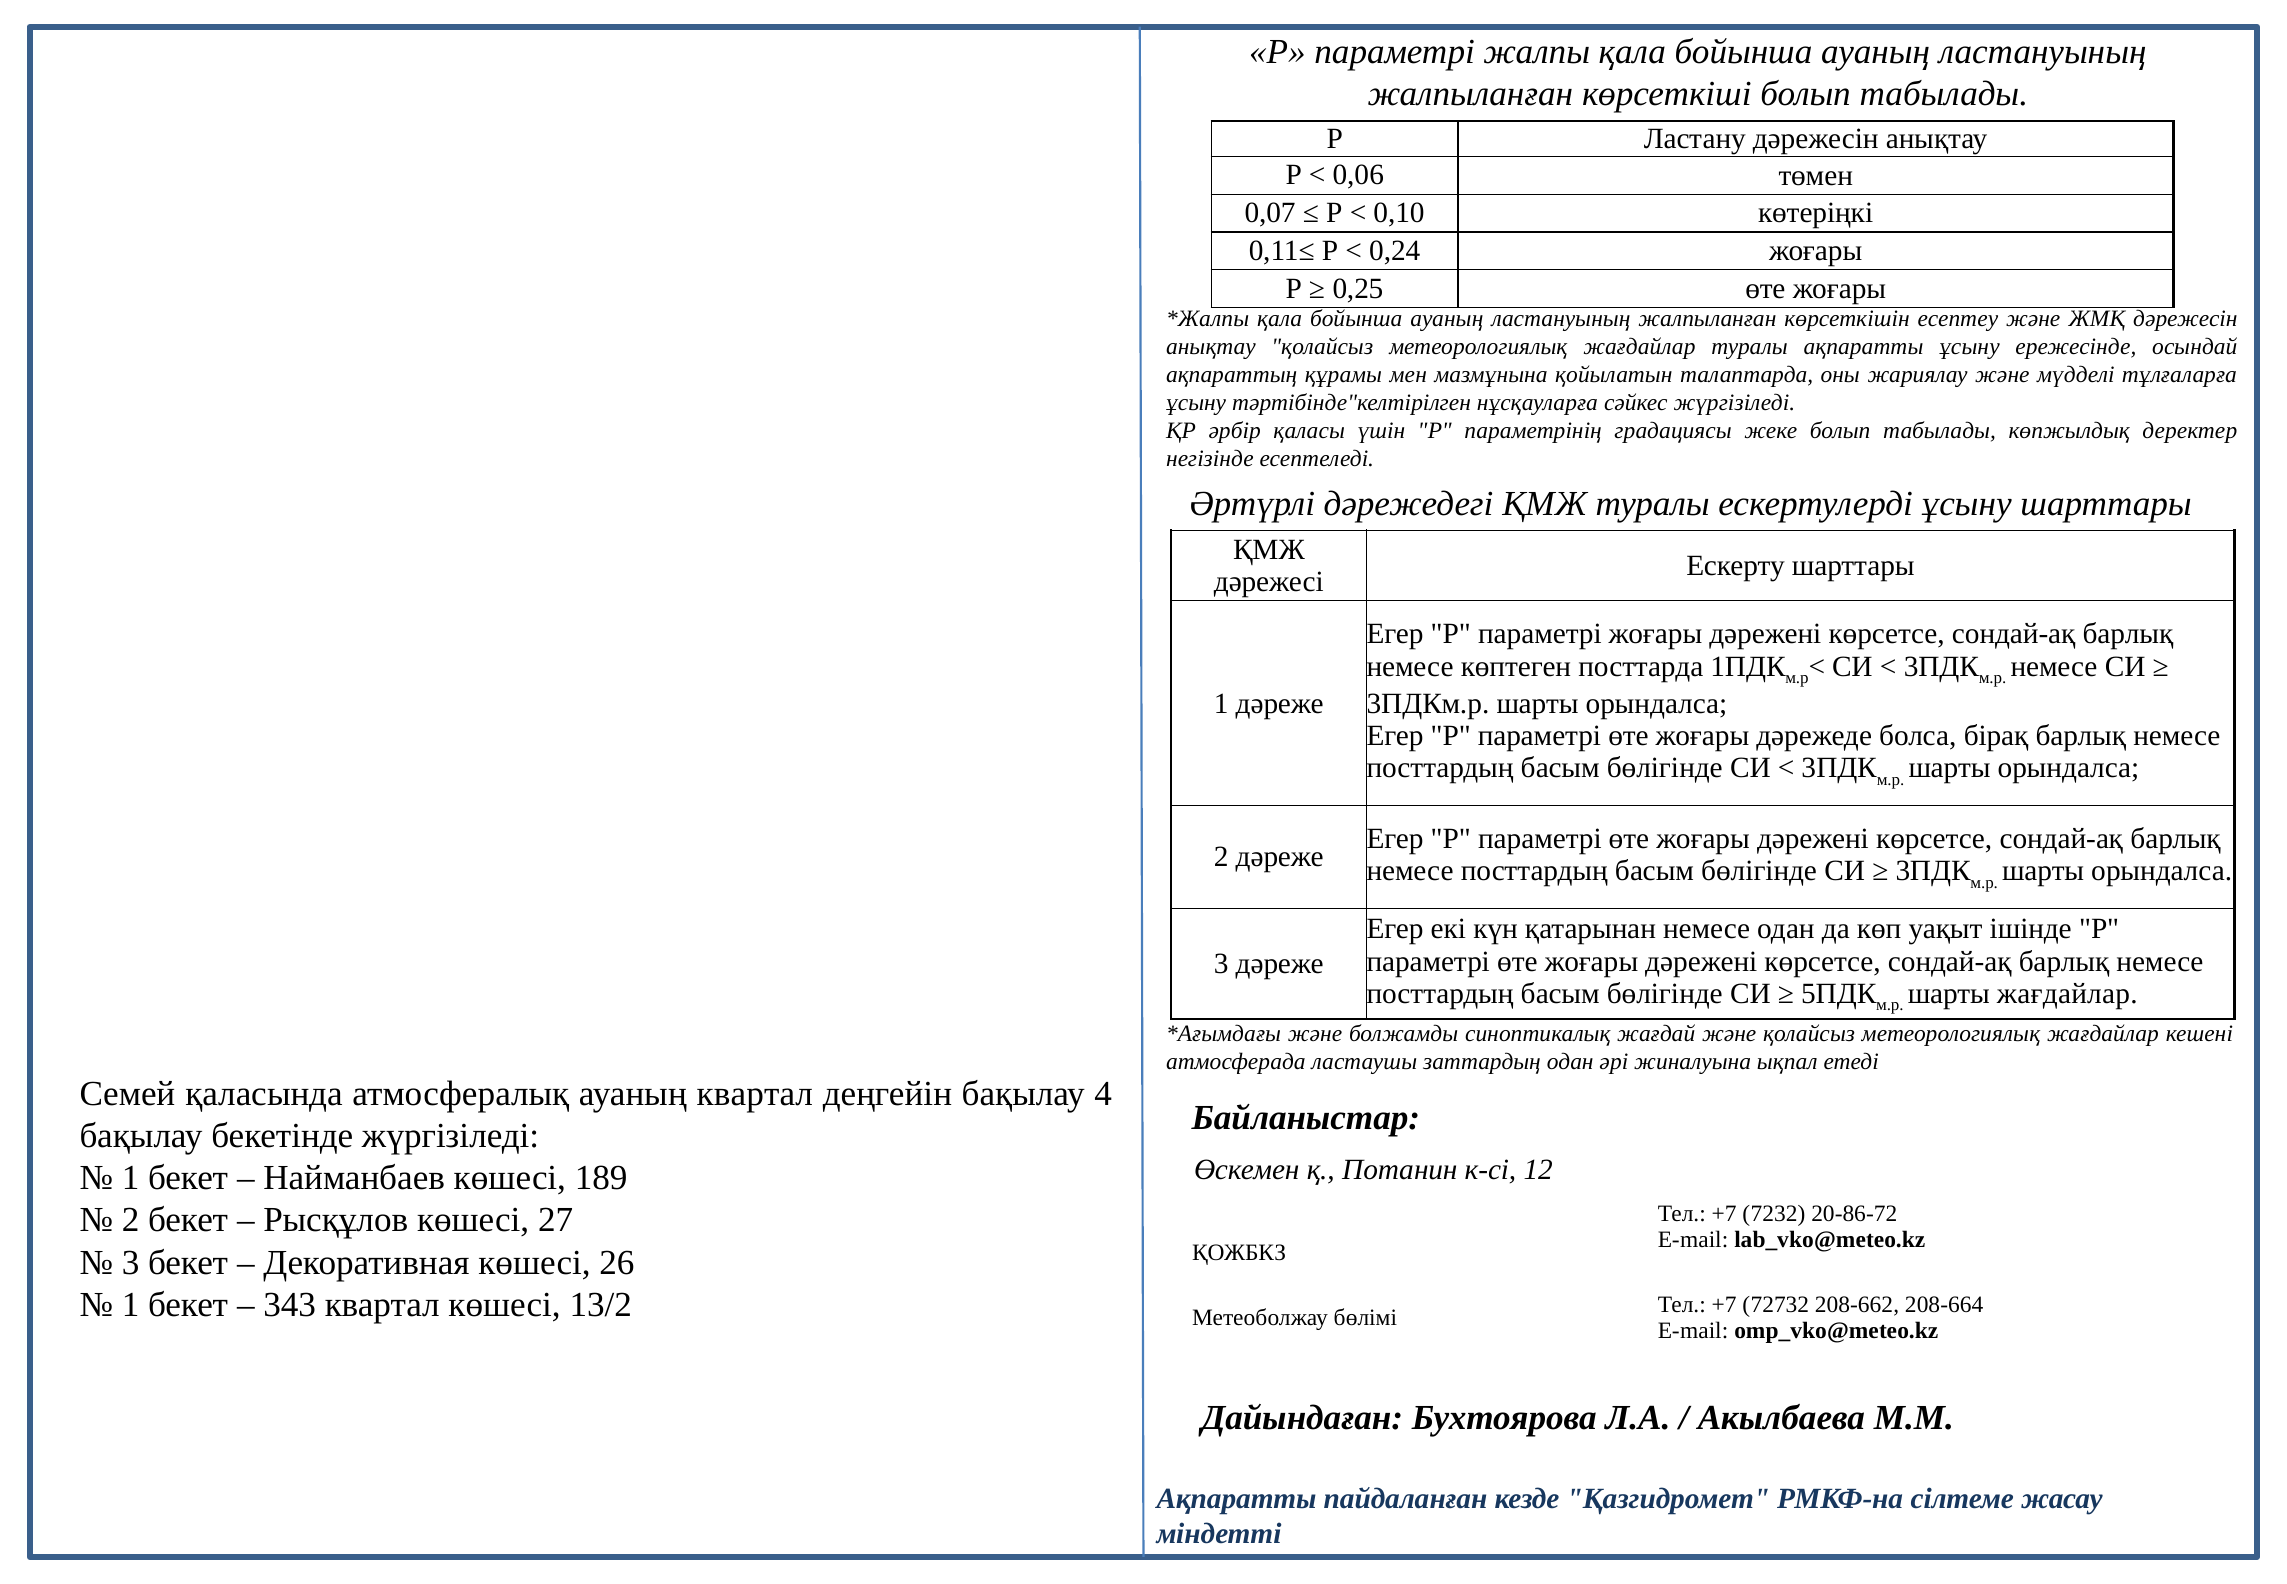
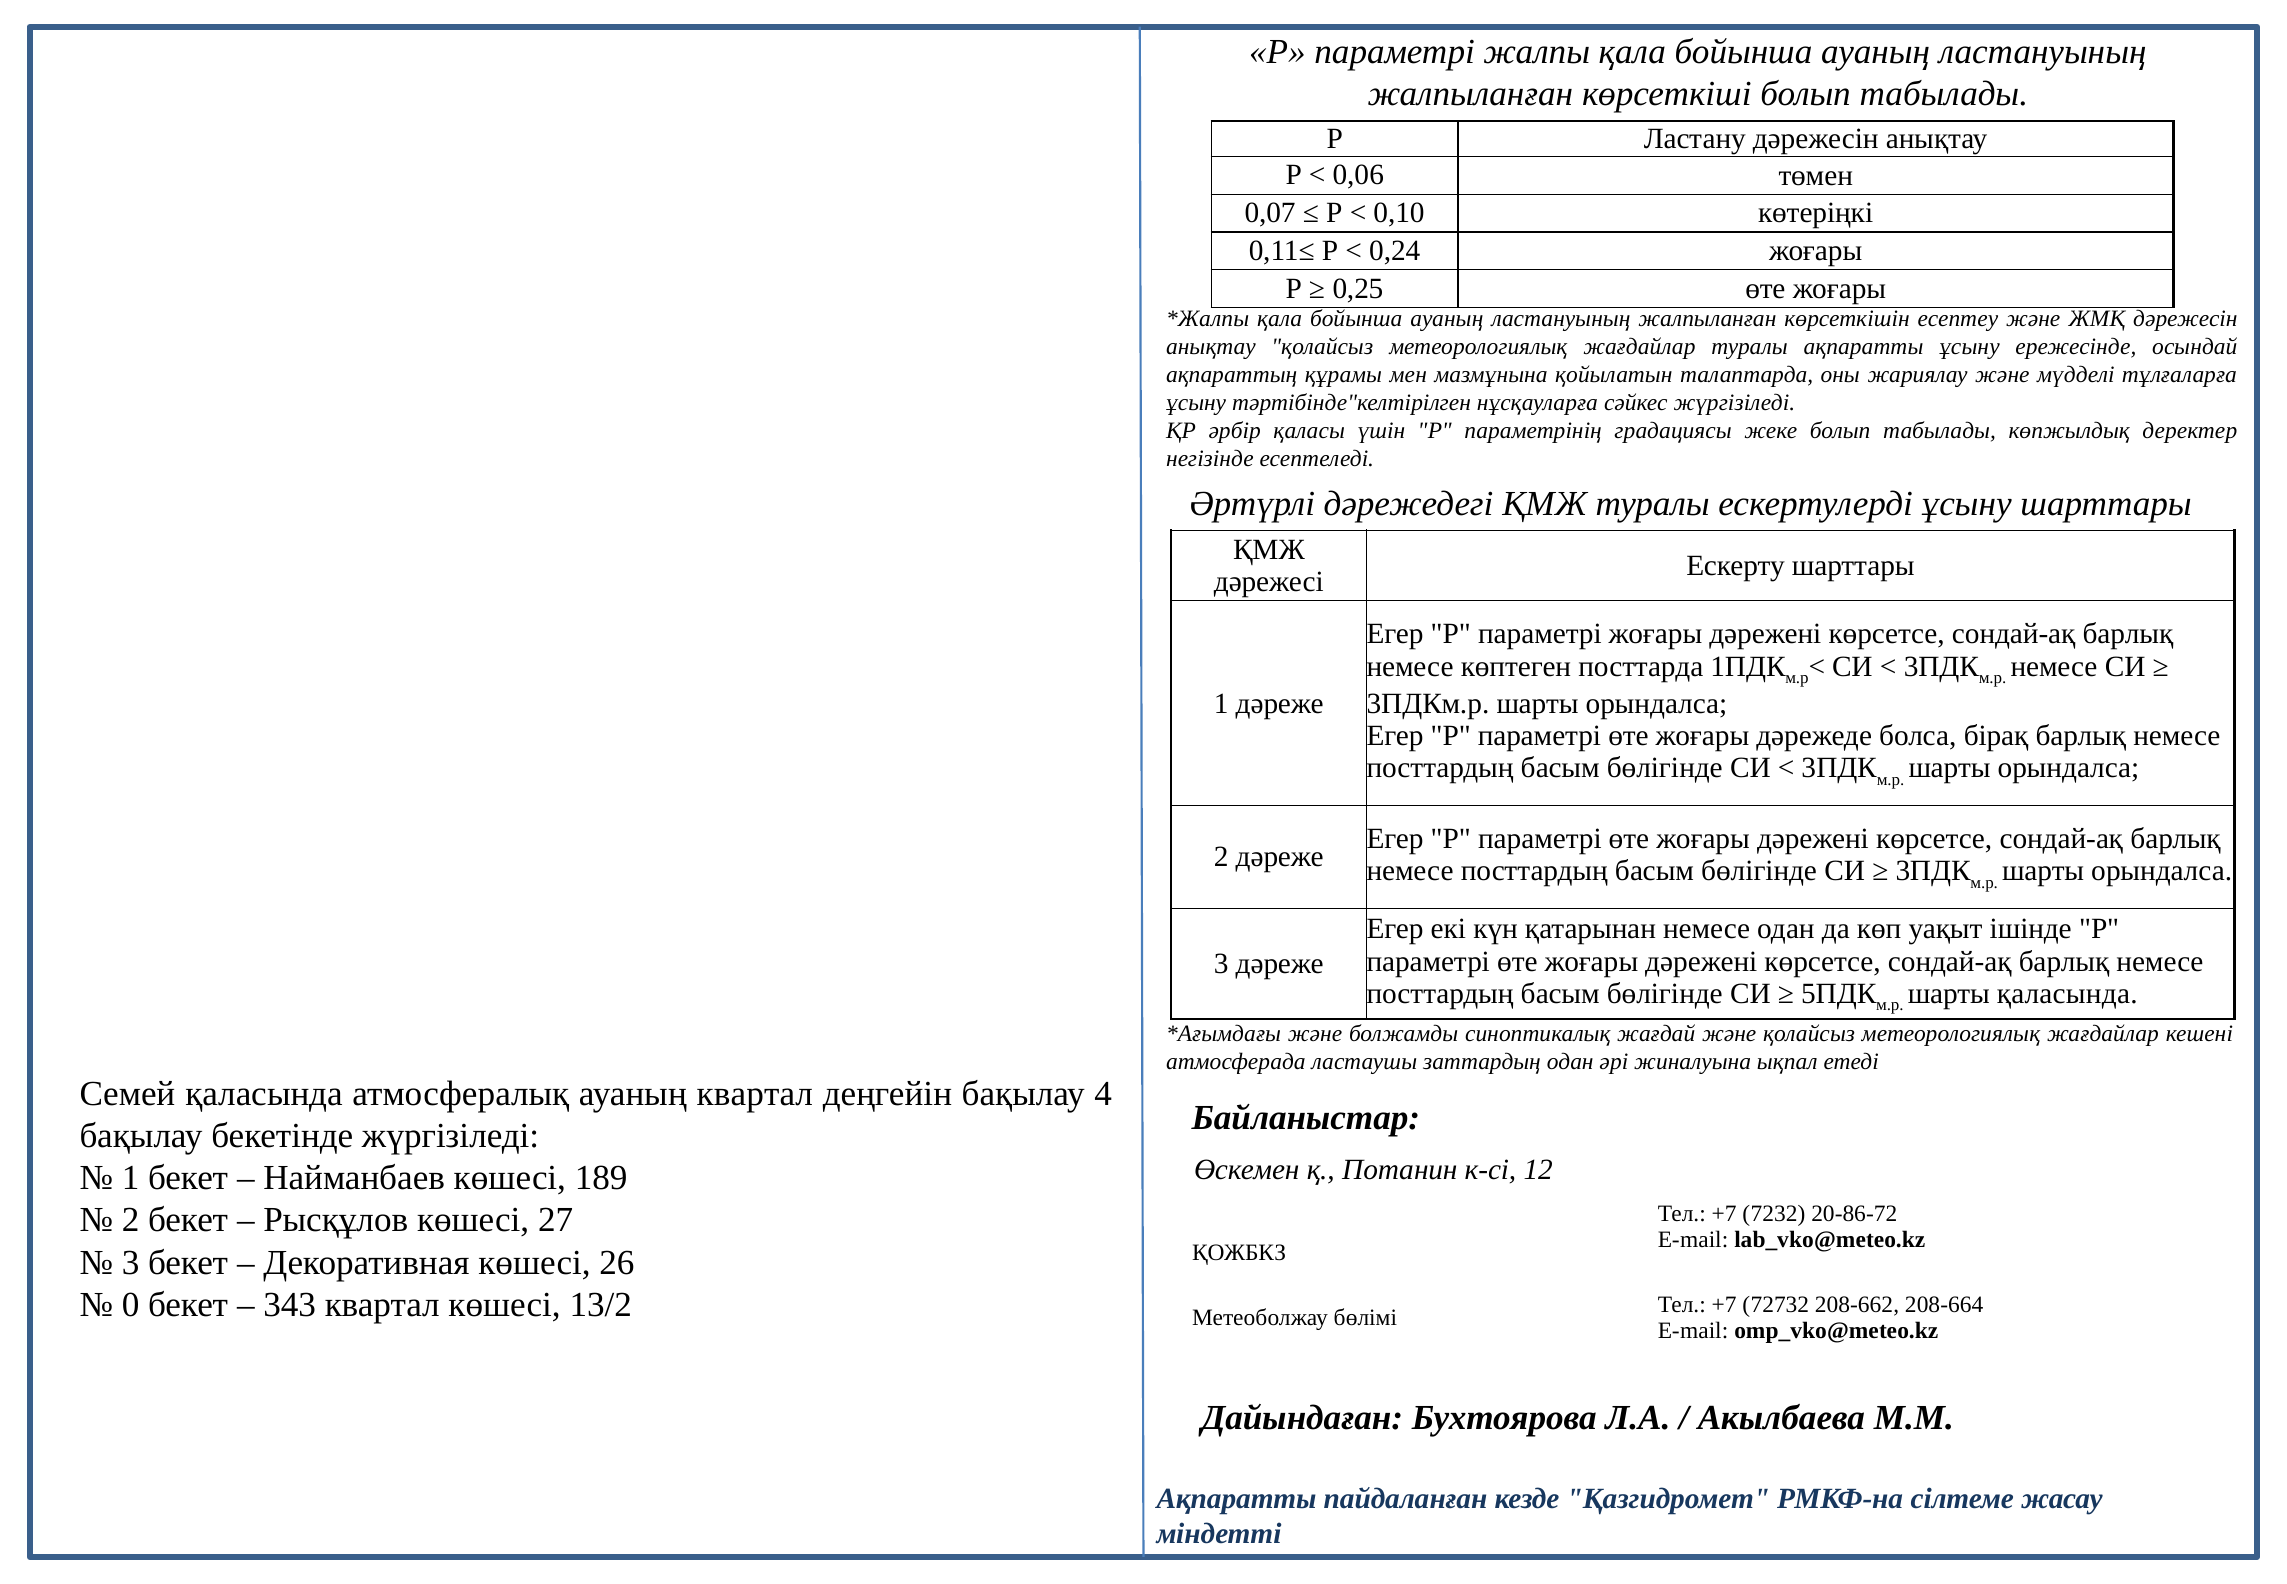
шарты жағдайлар: жағдайлар -> қаласында (2067, 993)
1: 1 -> 0 (131, 1304)
